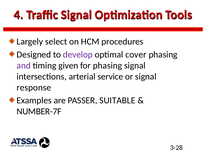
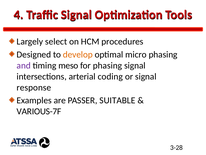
develop colour: purple -> orange (78, 54)
cover: cover -> micro (136, 54)
given: given -> meso (68, 65)
service: service -> coding (110, 76)
NUMBER-7F: NUMBER-7F -> VARIOUS-7F (39, 111)
